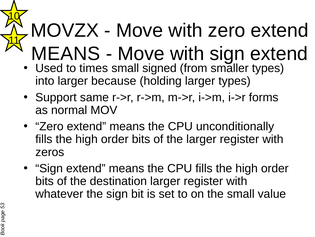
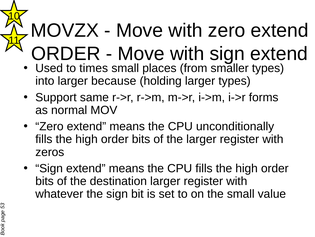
MEANS: MEANS -> ORDER (66, 54)
signed: signed -> places (159, 68)
